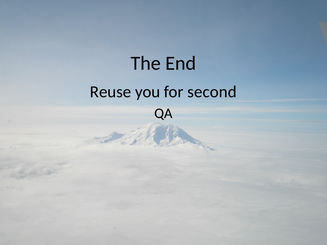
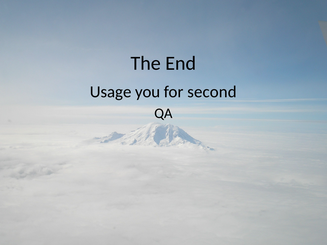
Reuse: Reuse -> Usage (111, 92)
